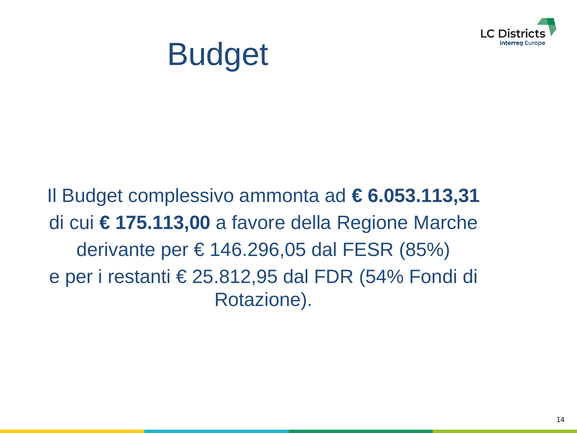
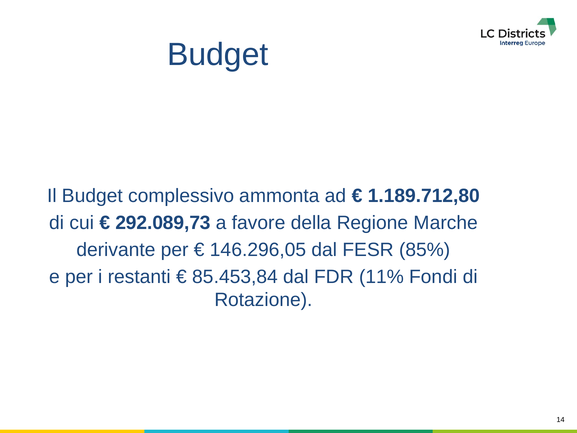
6.053.113,31: 6.053.113,31 -> 1.189.712,80 (424, 196)
175.113,00: 175.113,00 -> 292.089,73 (163, 223)
25.812,95: 25.812,95 -> 85.453,84 (235, 277)
54%: 54% -> 11% (381, 277)
